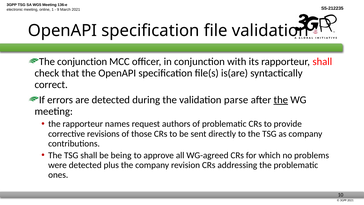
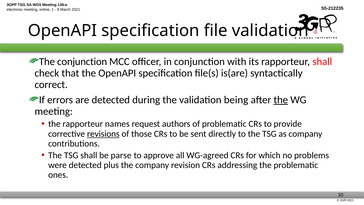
parse: parse -> being (236, 100)
revisions underline: none -> present (103, 134)
being: being -> parse (121, 155)
